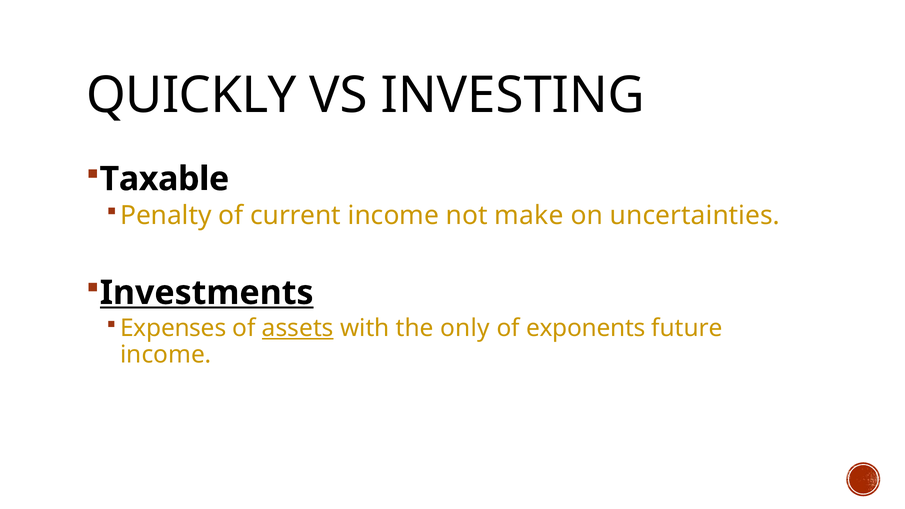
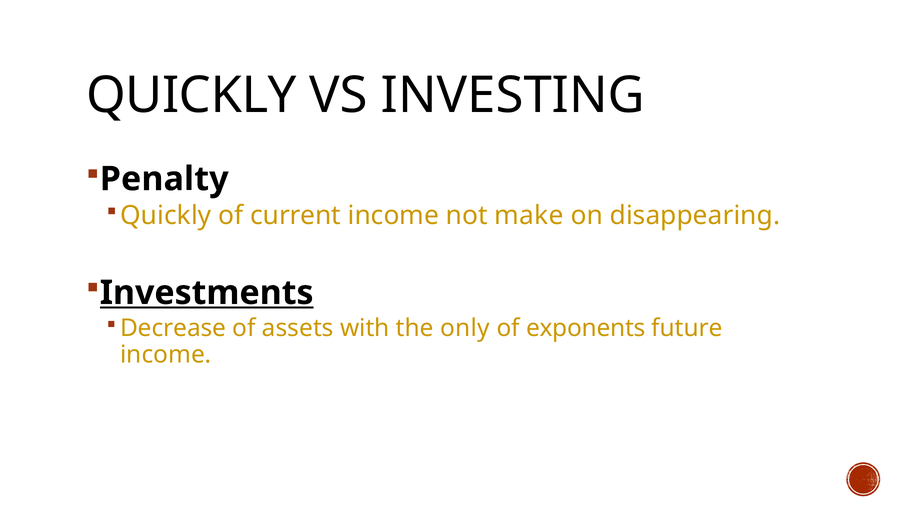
Taxable: Taxable -> Penalty (164, 179)
Penalty: Penalty -> Quickly (166, 215)
uncertainties: uncertainties -> disappearing (695, 215)
Expenses: Expenses -> Decrease (173, 328)
assets underline: present -> none (298, 328)
